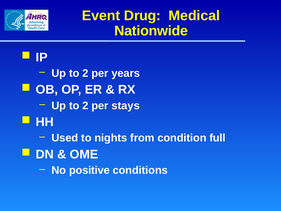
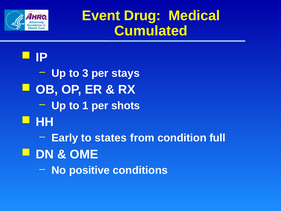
Nationwide: Nationwide -> Cumulated (151, 31)
2: 2 -> 3 (85, 73)
years: years -> stays (126, 73)
2: 2 -> 1 (85, 105)
stays: stays -> shots (126, 105)
Used: Used -> Early (65, 138)
nights: nights -> states (111, 138)
